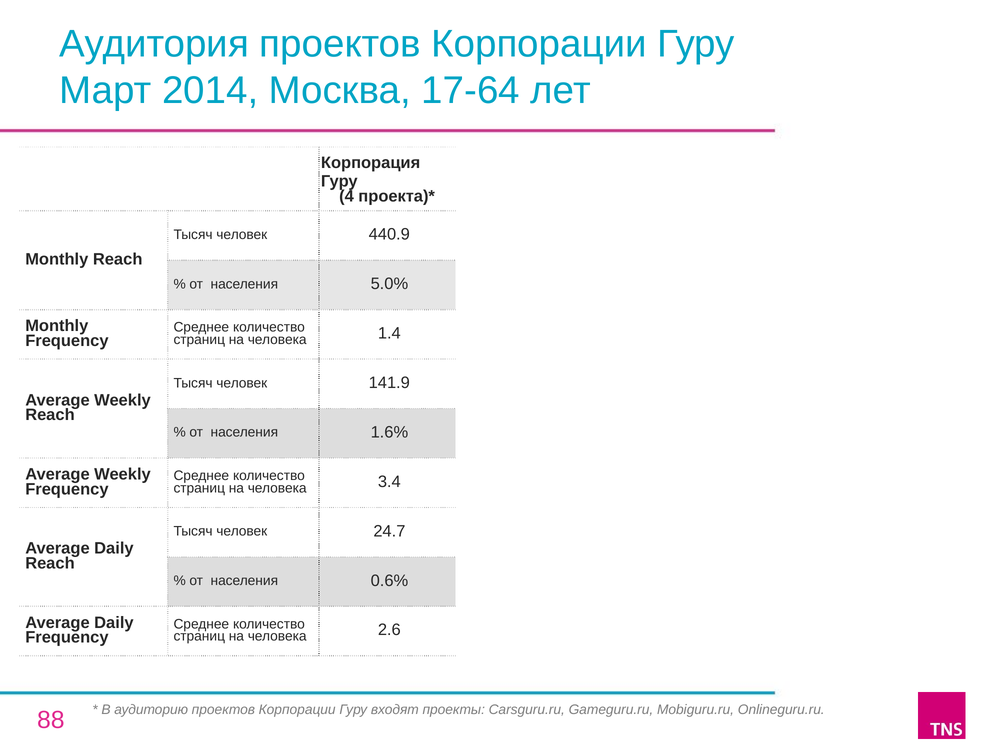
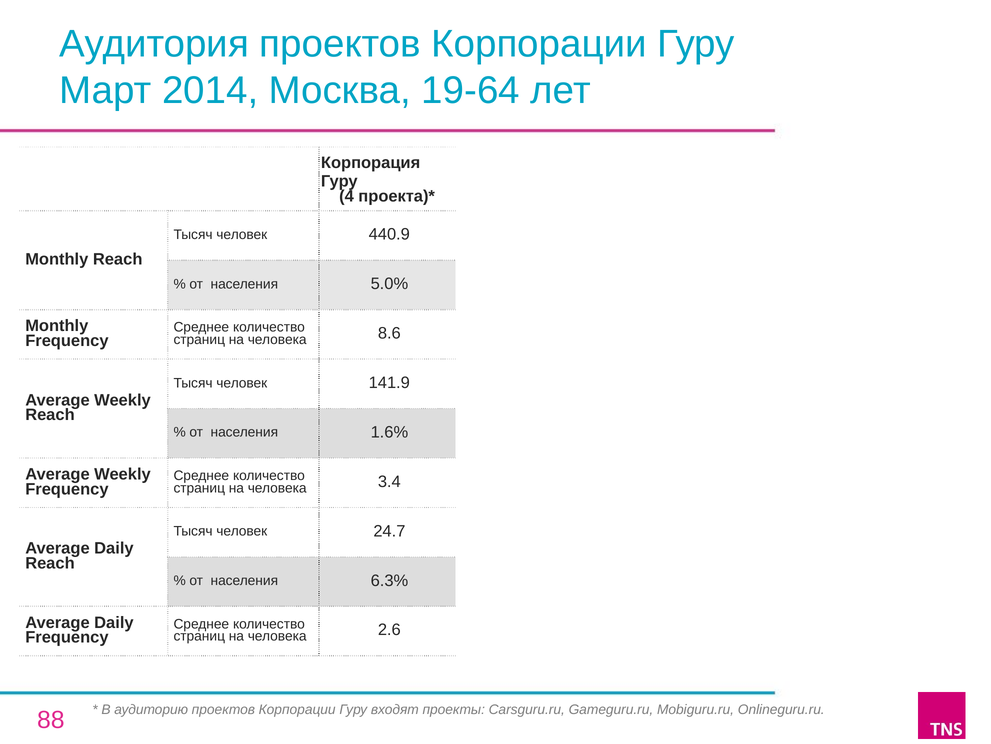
17-64: 17-64 -> 19-64 (471, 90)
1.4: 1.4 -> 8.6 (389, 333)
0.6%: 0.6% -> 6.3% (389, 580)
